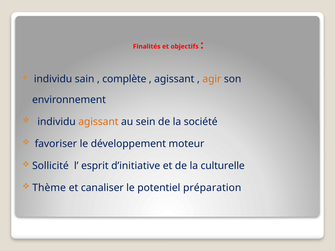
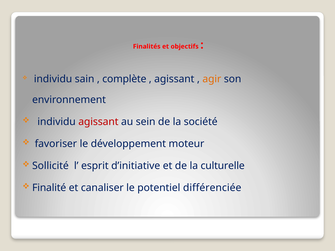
agissant colour: orange -> red (98, 122)
Thème: Thème -> Finalité (49, 188)
préparation: préparation -> différenciée (212, 188)
